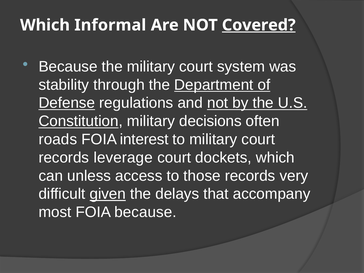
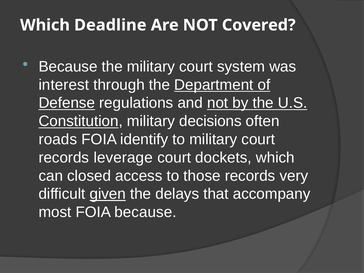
Informal: Informal -> Deadline (110, 25)
Covered underline: present -> none (259, 25)
stability: stability -> interest (64, 85)
interest: interest -> identify (144, 139)
unless: unless -> closed (89, 176)
